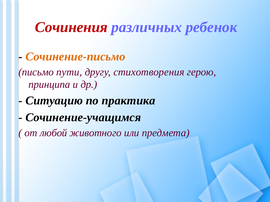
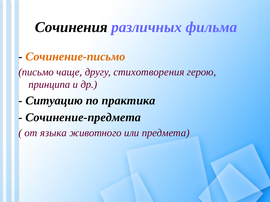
Сочинения colour: red -> black (71, 27)
ребенок: ребенок -> фильма (211, 27)
пути: пути -> чаще (69, 72)
Сочинение-учащимся: Сочинение-учащимся -> Сочинение-предмета (83, 118)
любой: любой -> языка (53, 133)
